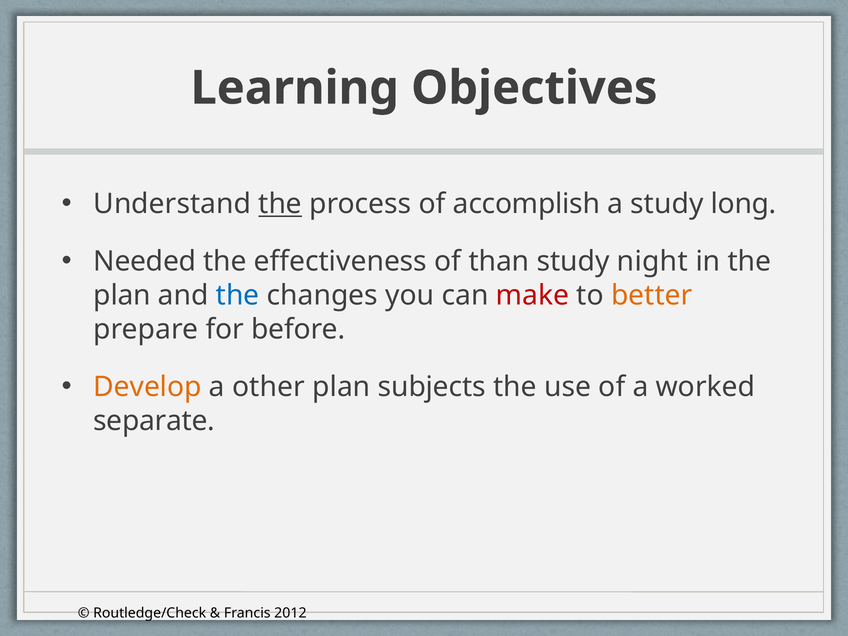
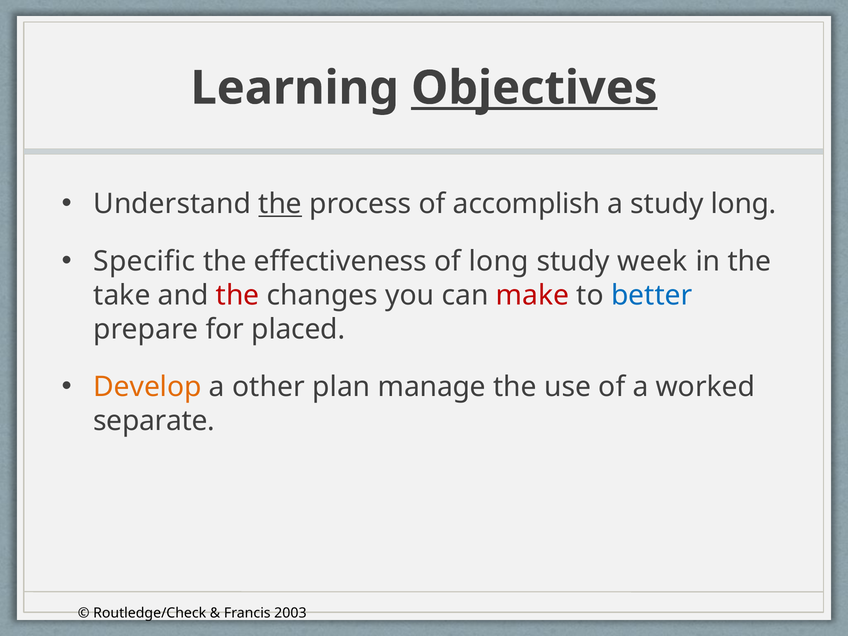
Objectives underline: none -> present (534, 88)
Needed: Needed -> Specific (144, 261)
of than: than -> long (499, 261)
night: night -> week (652, 261)
plan: plan -> take (122, 295)
the colour: blue -> red (238, 295)
better colour: orange -> blue (652, 295)
before: before -> placed (298, 329)
subjects: subjects -> manage (432, 387)
2012: 2012 -> 2003 (290, 613)
